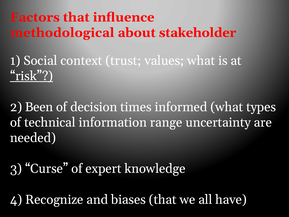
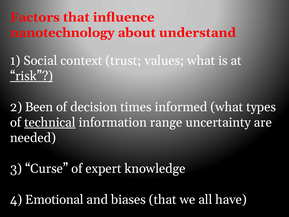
methodological: methodological -> nanotechnology (62, 33)
stakeholder: stakeholder -> understand (197, 33)
technical underline: none -> present (50, 122)
Recognize: Recognize -> Emotional (54, 199)
